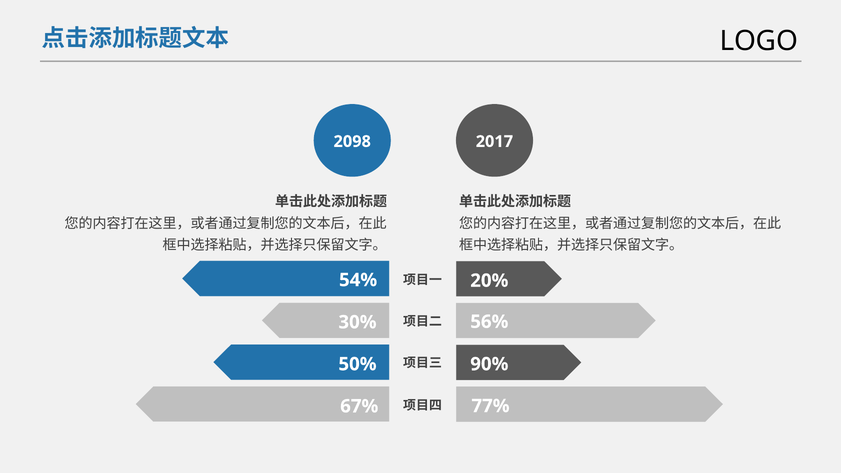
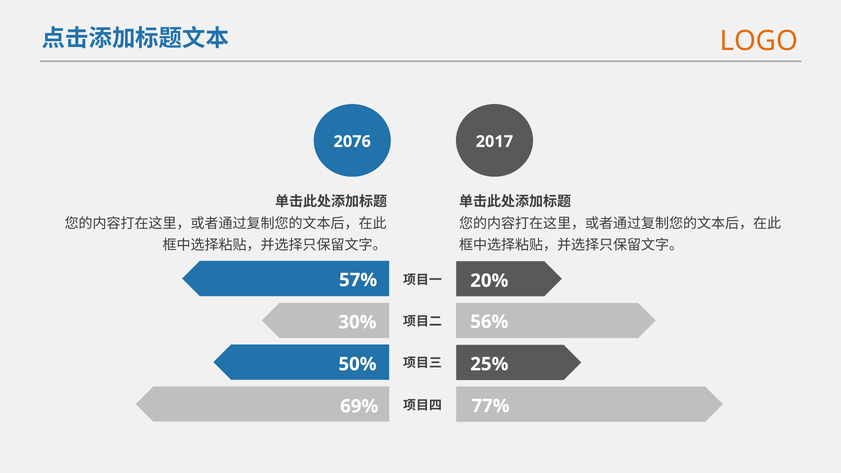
LOGO colour: black -> orange (759, 41)
2098: 2098 -> 2076 (352, 142)
54%: 54% -> 57% (358, 280)
90%: 90% -> 25% (489, 364)
67%: 67% -> 69% (359, 406)
